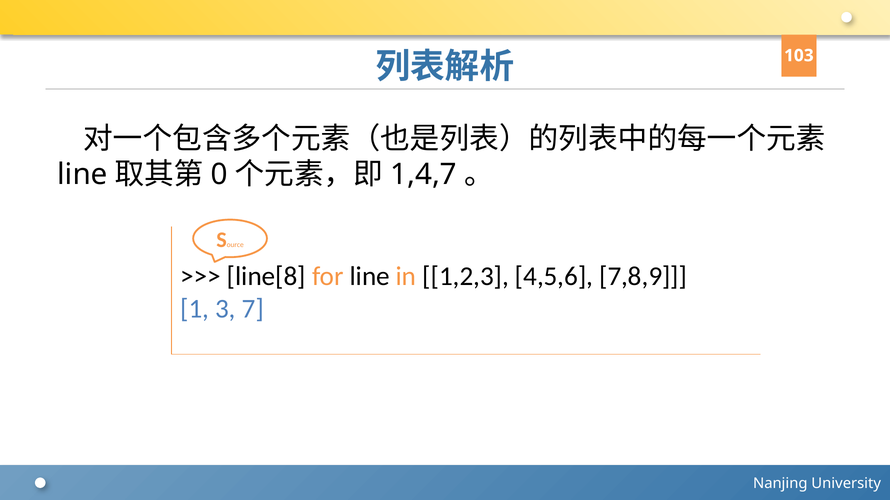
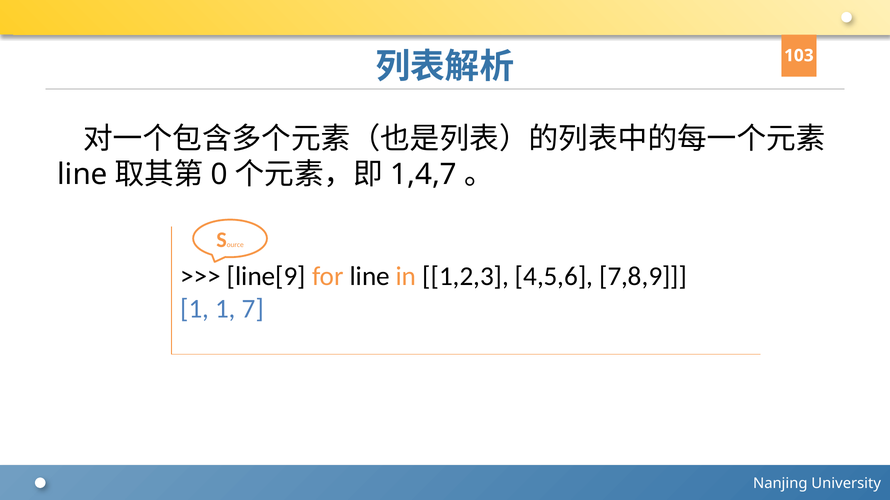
line[8: line[8 -> line[9 (266, 276)
1 3: 3 -> 1 (225, 309)
